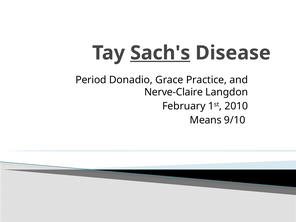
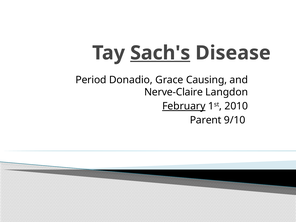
Practice: Practice -> Causing (207, 80)
February underline: none -> present (184, 106)
Means: Means -> Parent (206, 120)
